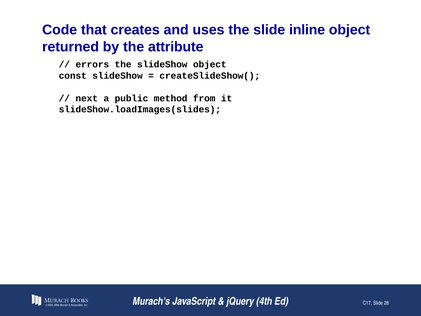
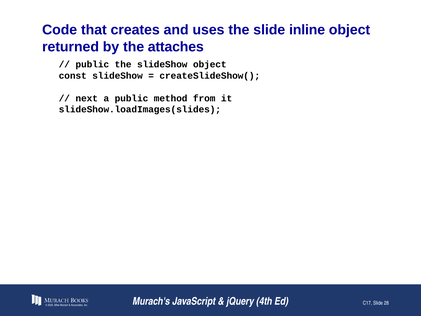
attribute: attribute -> attaches (176, 47)
errors: errors -> public (92, 65)
